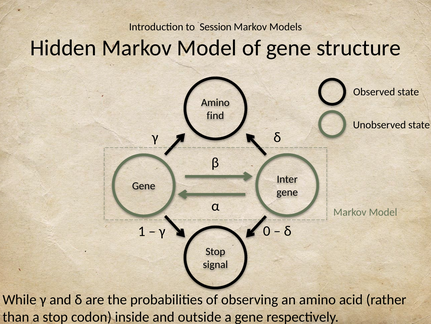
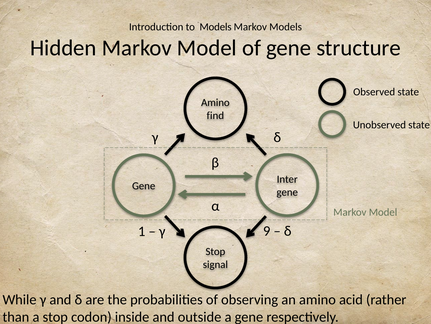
to Session: Session -> Models (216, 27)
0: 0 -> 9 (267, 231)
